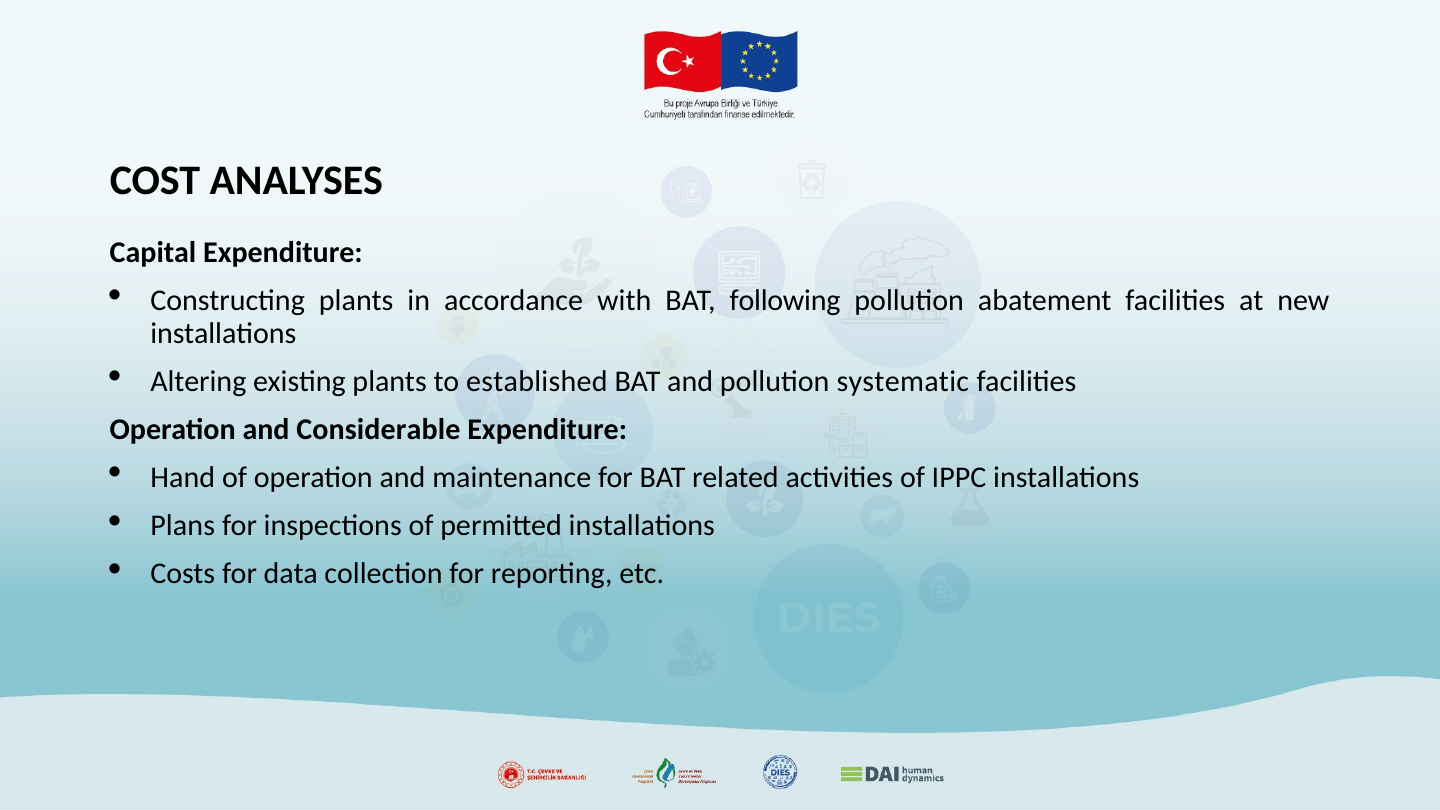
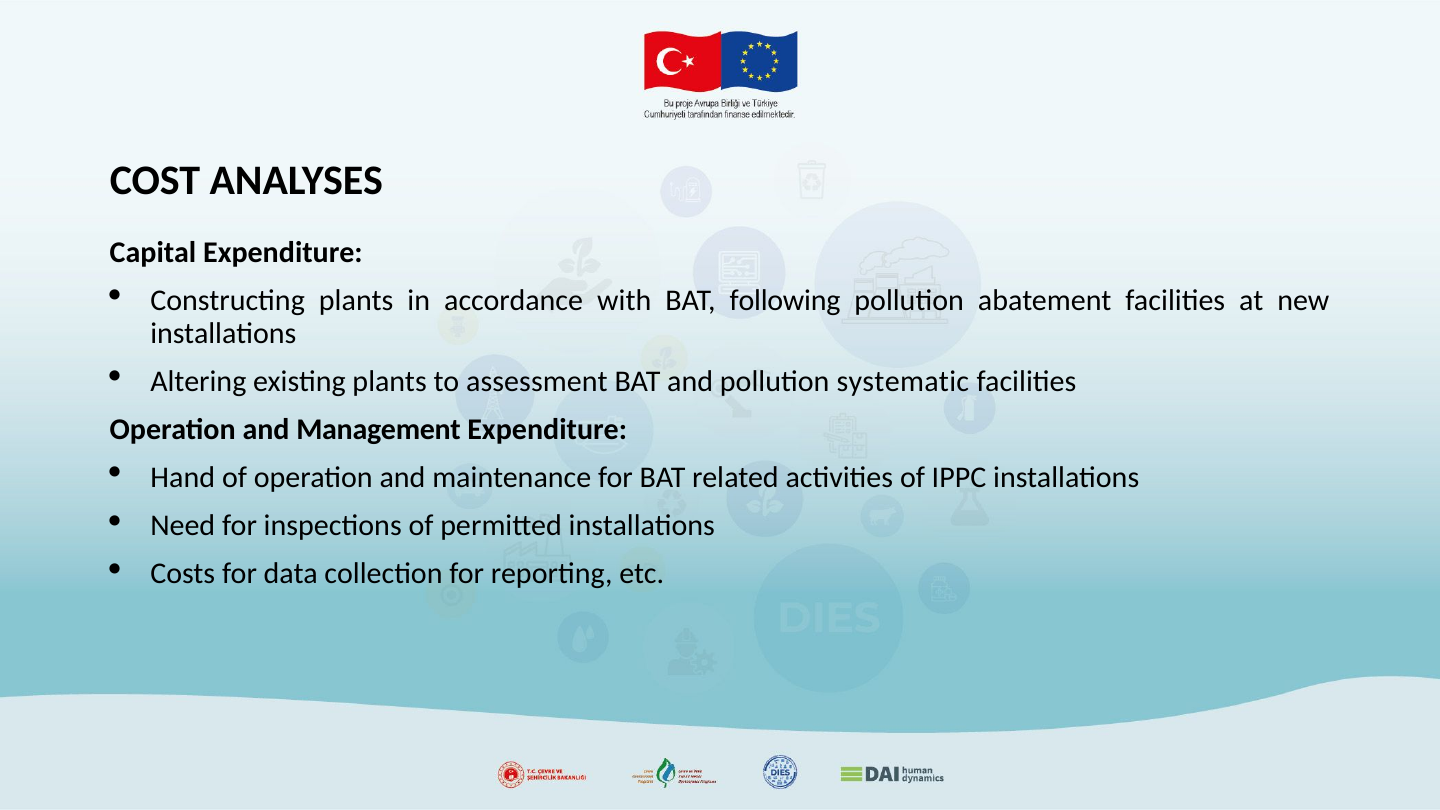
established: established -> assessment (537, 381)
Considerable: Considerable -> Management (379, 430)
Plans: Plans -> Need (183, 526)
